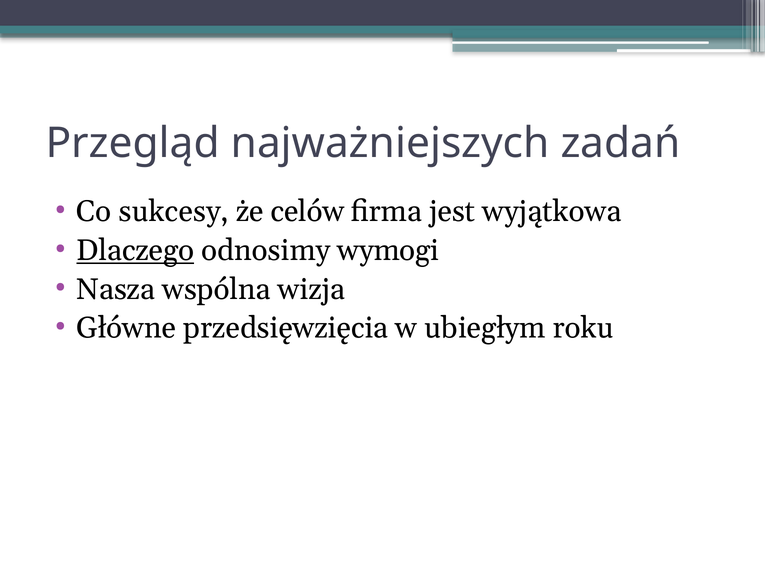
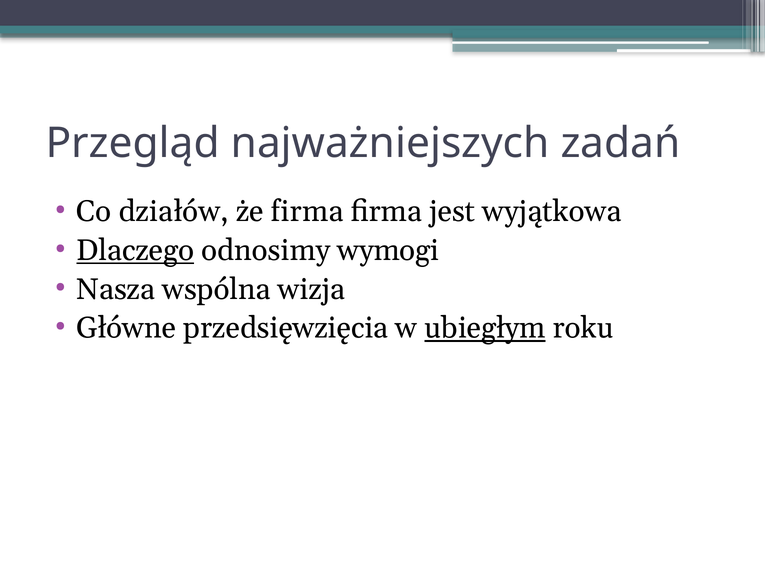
sukcesy: sukcesy -> działów (174, 212)
że celów: celów -> firma (307, 212)
ubiegłym underline: none -> present (485, 329)
